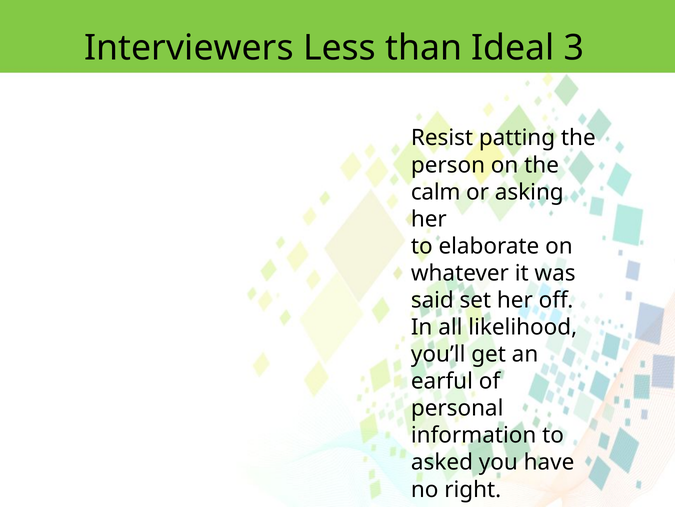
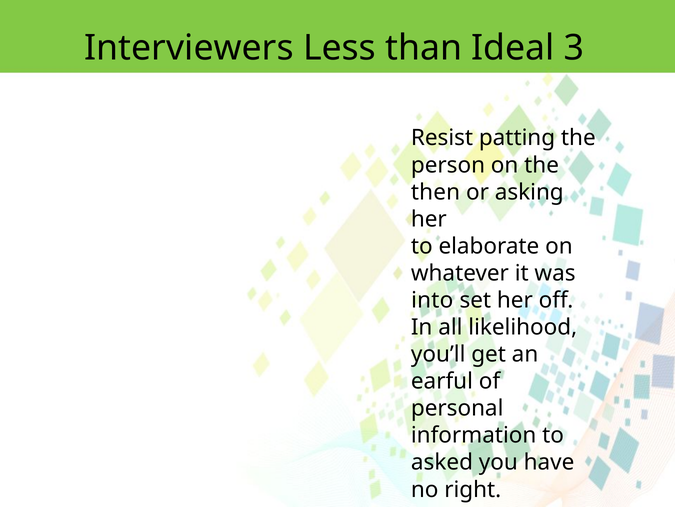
calm: calm -> then (436, 192)
said: said -> into (432, 300)
